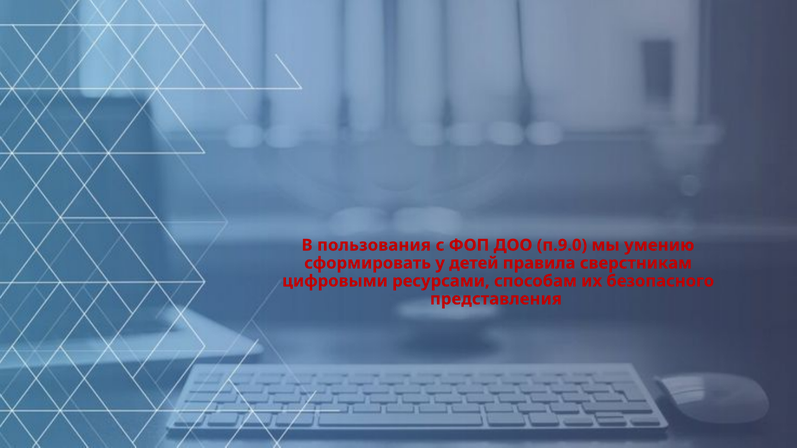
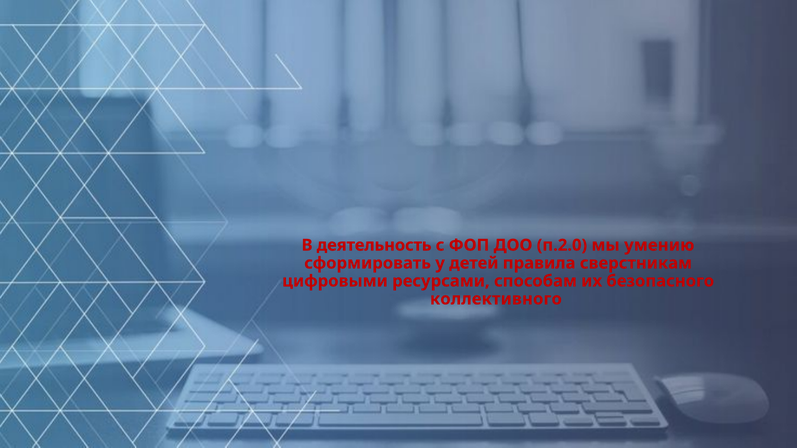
пользования: пользования -> деятельность (374, 245)
п.9.0: п.9.0 -> п.2.0 (562, 245)
представления: представления -> коллективного (496, 299)
